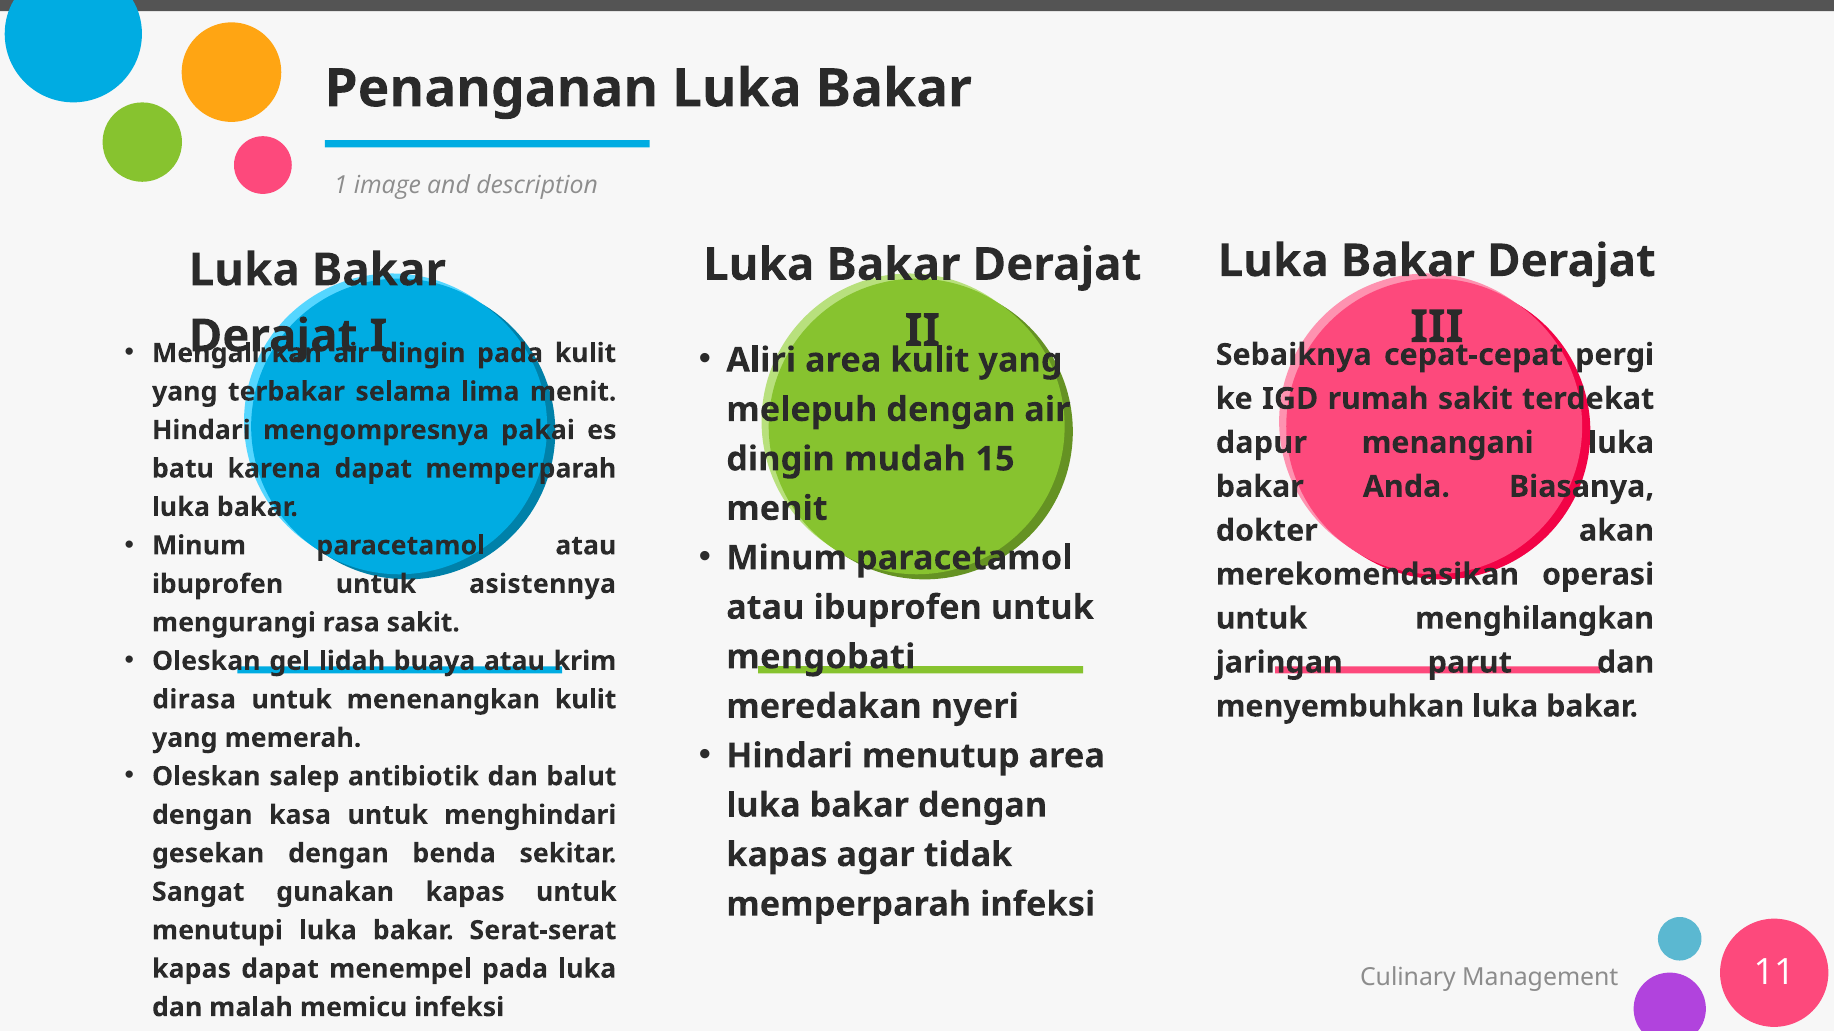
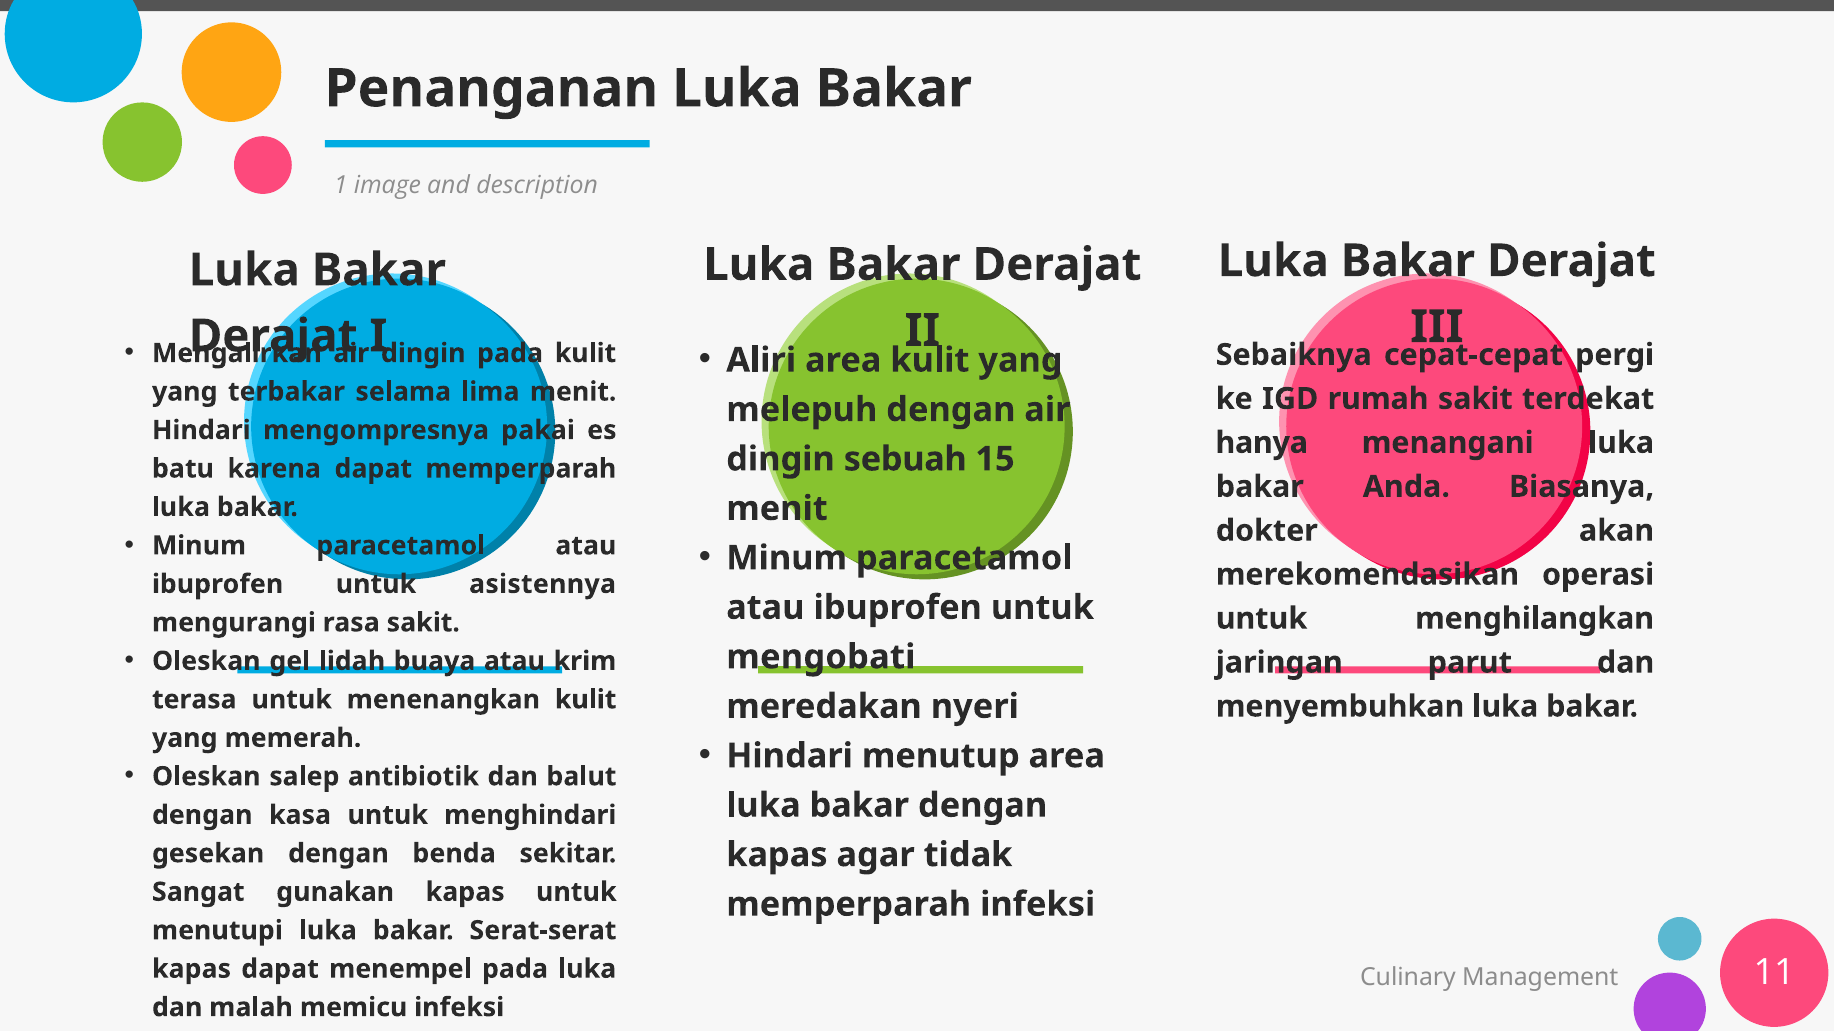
dapur: dapur -> hanya (1262, 443)
mudah: mudah -> sebuah (905, 459)
dirasa: dirasa -> terasa (194, 700)
